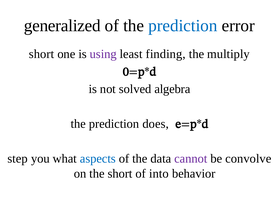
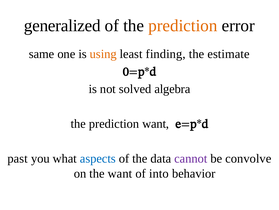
prediction colour: blue -> orange (183, 26)
short: short -> same (42, 54)
using colour: purple -> orange (103, 54)
multiply: multiply -> estimate (228, 54)
prediction does: does -> want (156, 123)
step: step -> past (18, 158)
the short: short -> want (120, 173)
